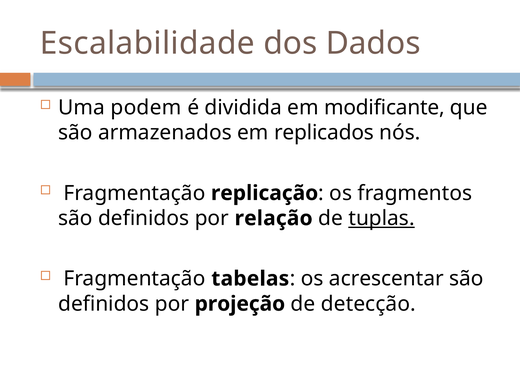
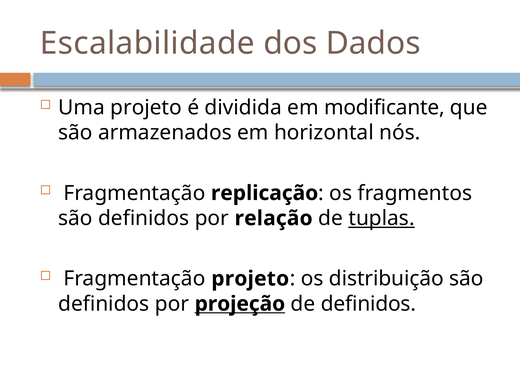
Uma podem: podem -> projeto (146, 108)
replicados: replicados -> horizontal (324, 133)
Fragmentação tabelas: tabelas -> projeto (250, 279)
acrescentar: acrescentar -> distribuição (386, 279)
projeção underline: none -> present (240, 304)
de detecção: detecção -> definidos (368, 304)
